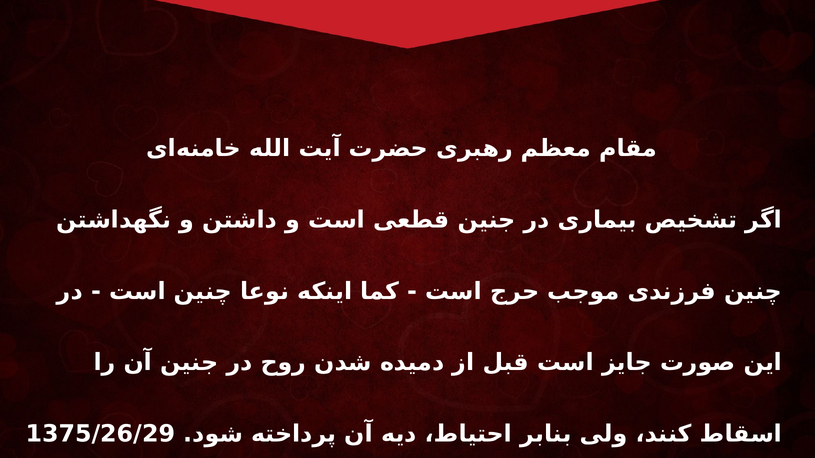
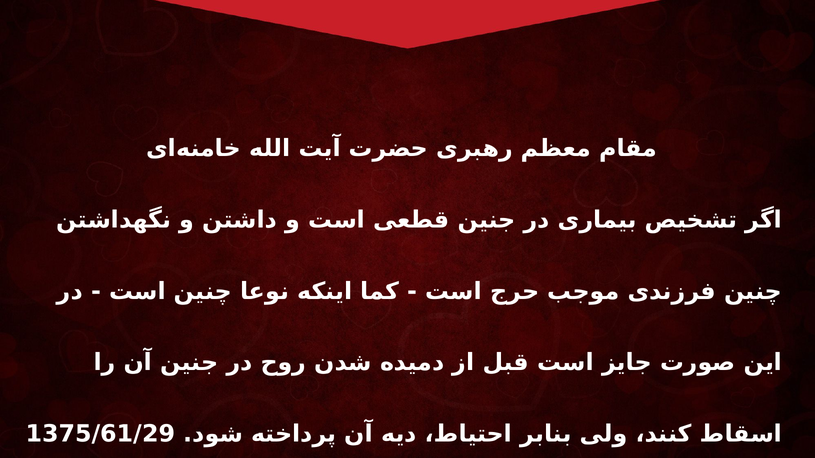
1375/26/29: 1375/26/29 -> 1375/61/29 (100, 434)
